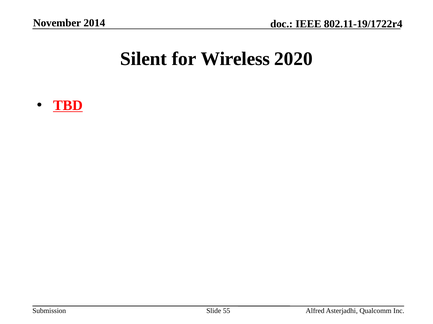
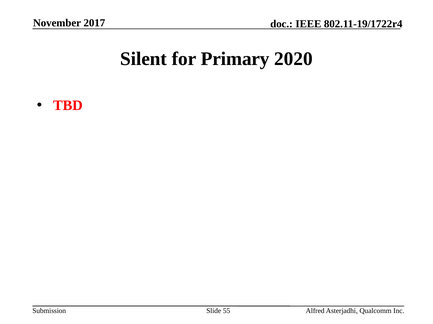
2014: 2014 -> 2017 (94, 23)
Wireless: Wireless -> Primary (235, 59)
TBD underline: present -> none (68, 106)
